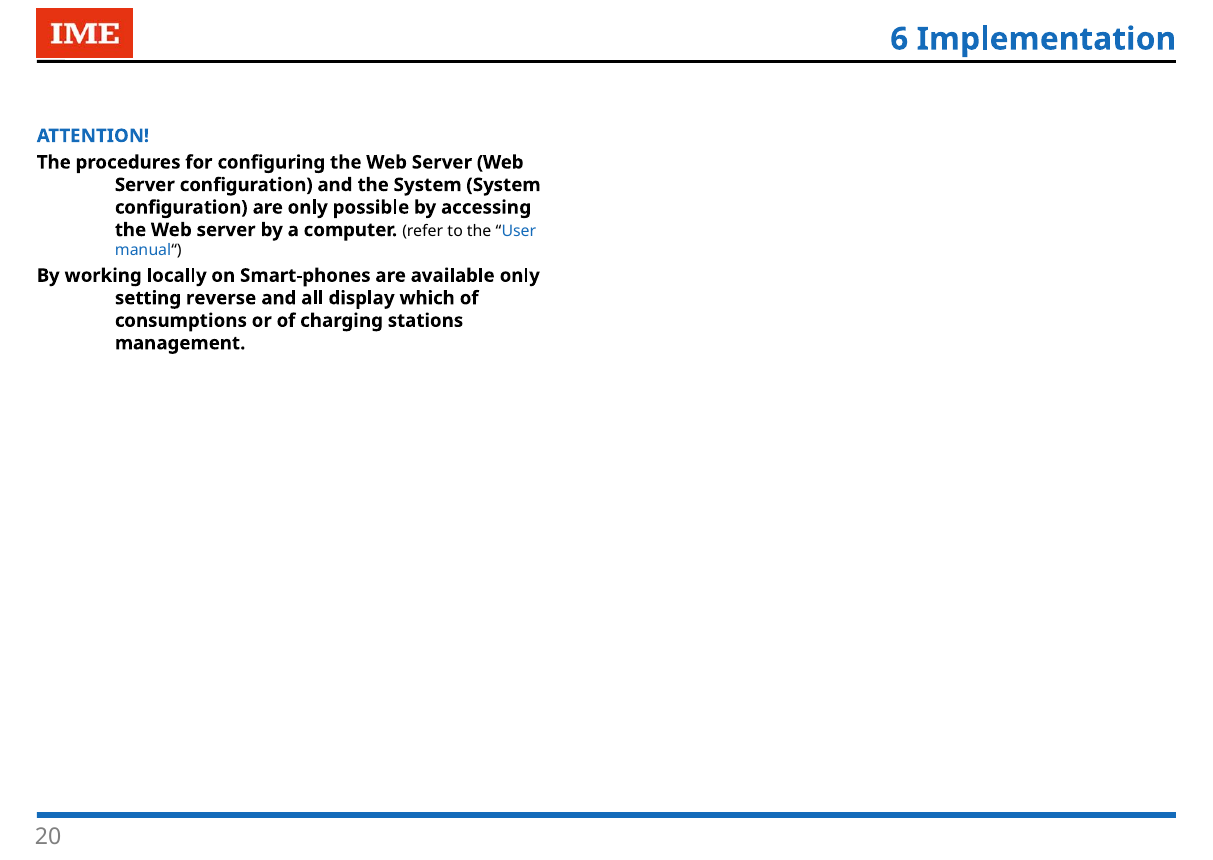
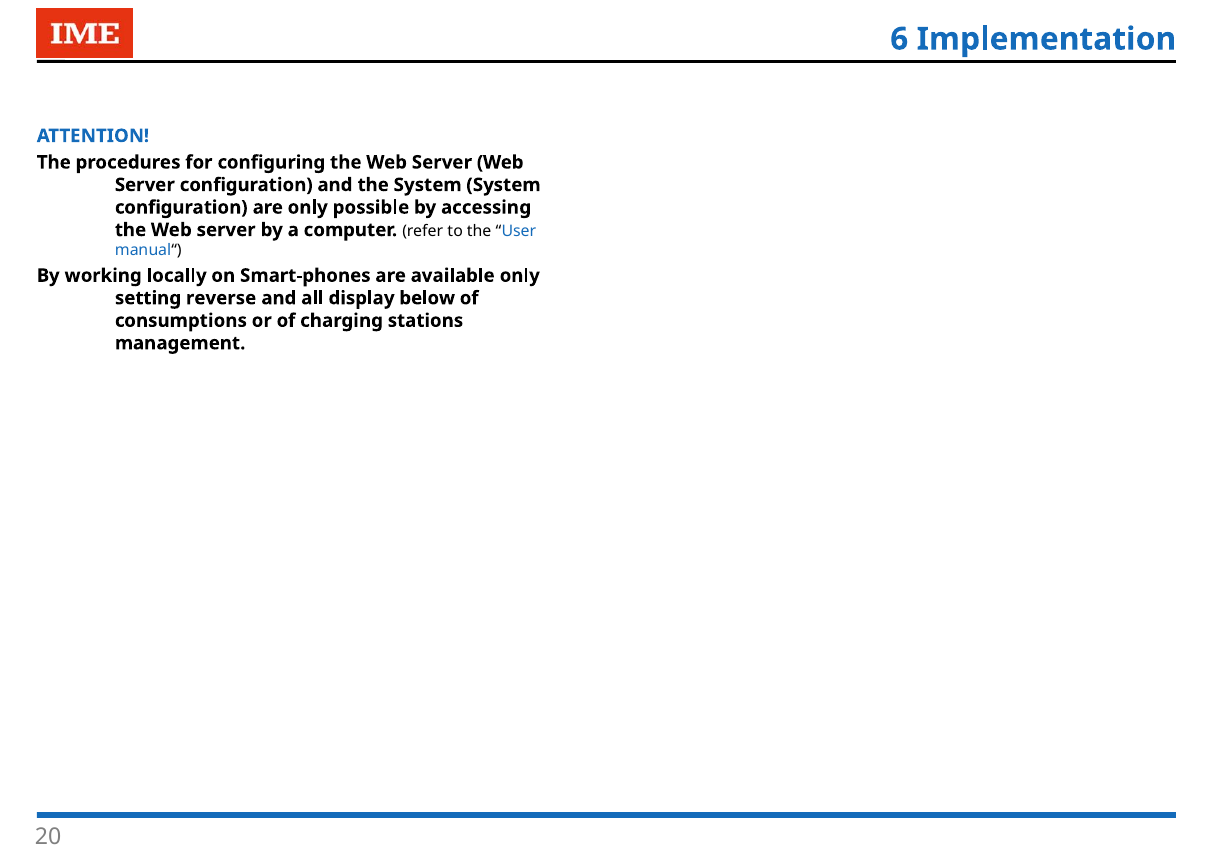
which: which -> below (427, 298)
